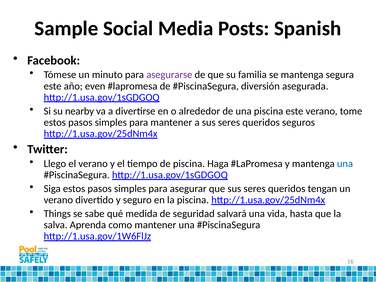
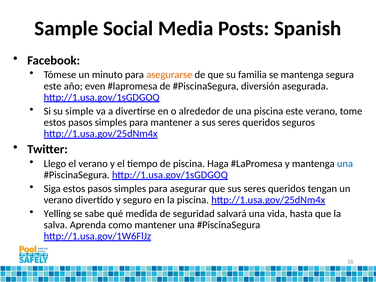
asegurarse colour: purple -> orange (169, 75)
nearby: nearby -> simple (79, 111)
Things: Things -> Yelling (57, 214)
